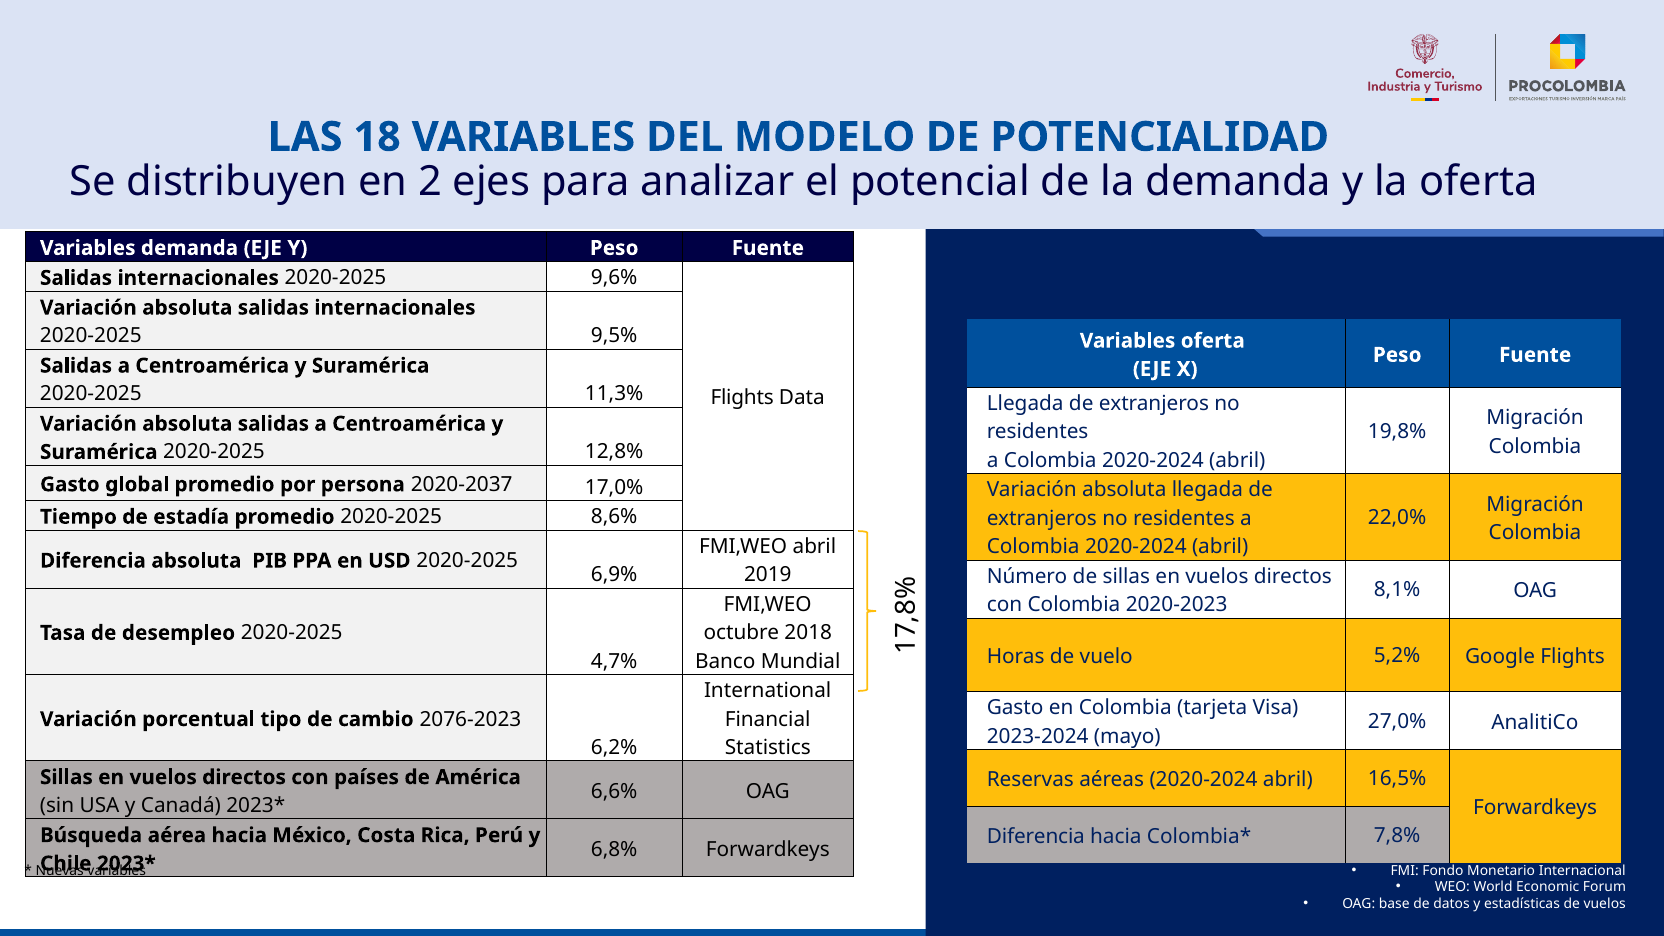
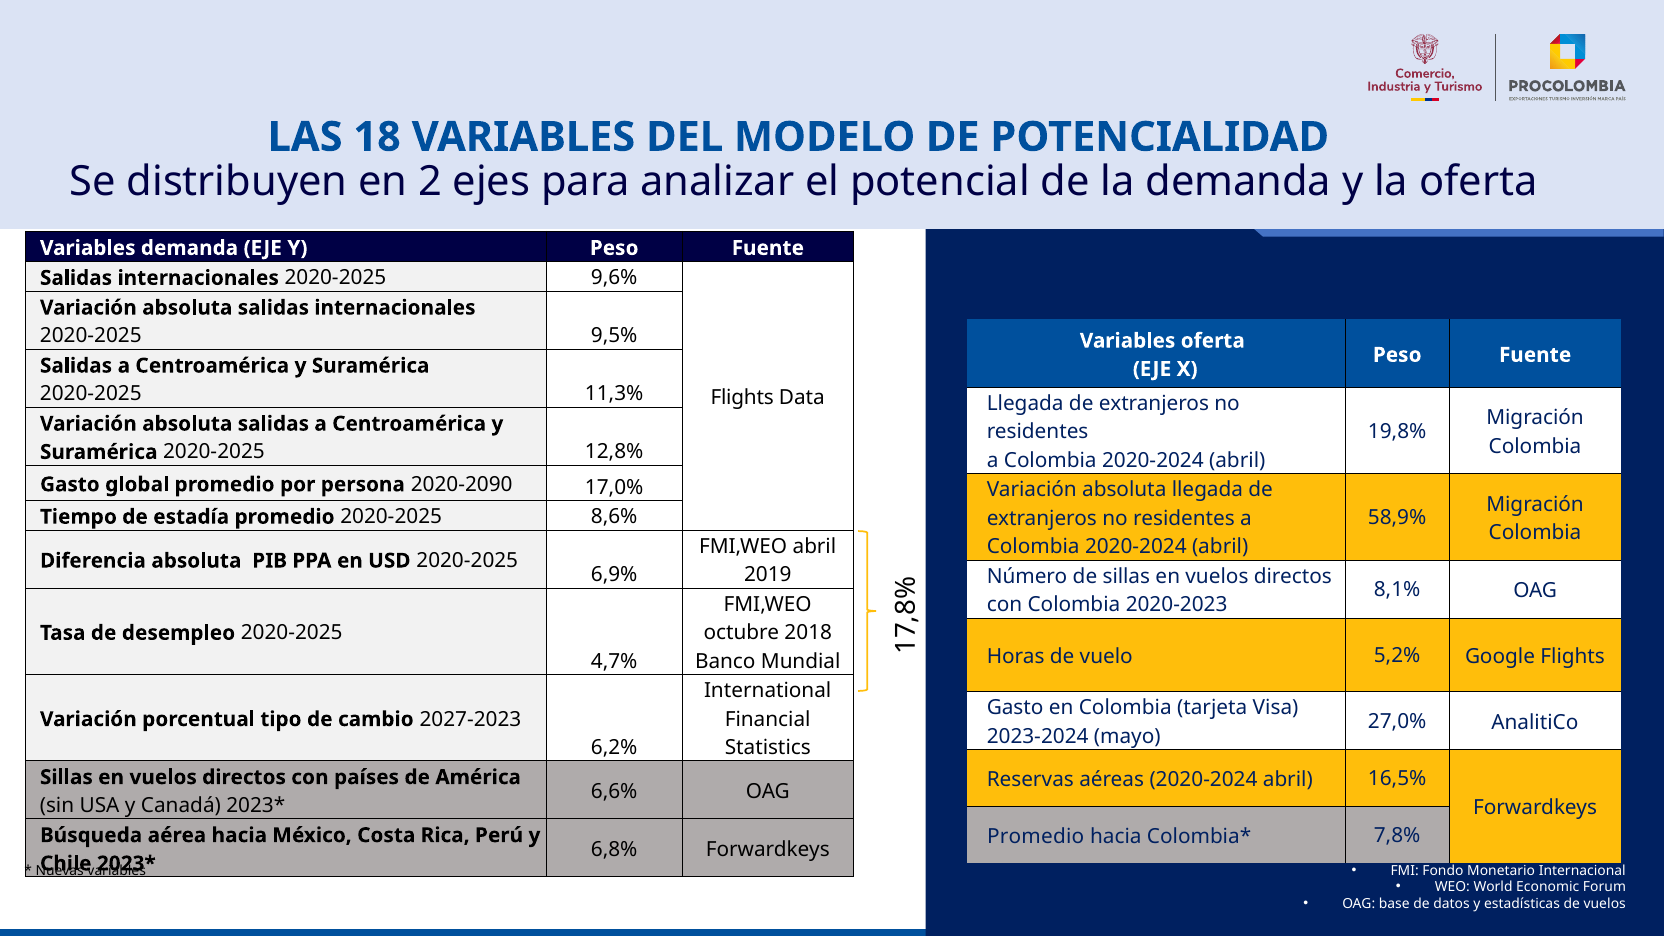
2020-2037: 2020-2037 -> 2020-2090 (462, 484)
22,0%: 22,0% -> 58,9% (1397, 518)
2076-2023: 2076-2023 -> 2027-2023 (470, 719)
Diferencia: Diferencia -> Promedio (1036, 836)
